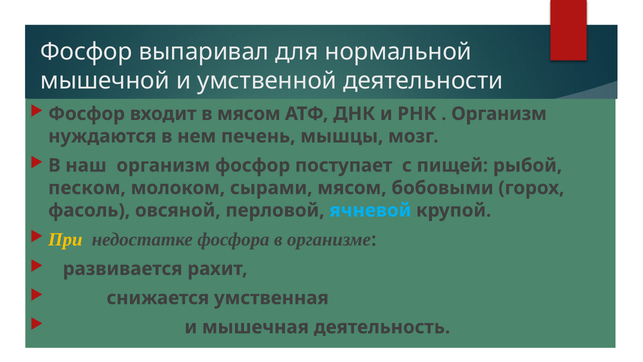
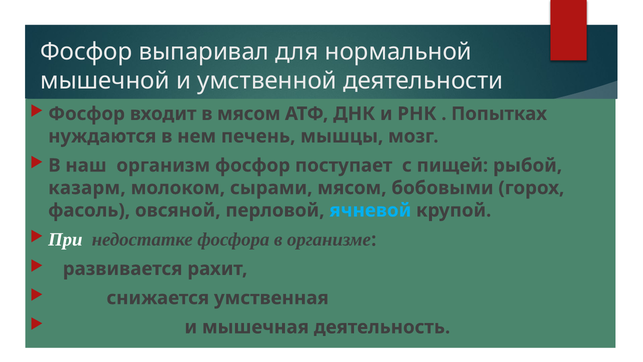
Организм: Организм -> Попытках (499, 114)
песком: песком -> казарм (87, 188)
При colour: yellow -> white (65, 239)
